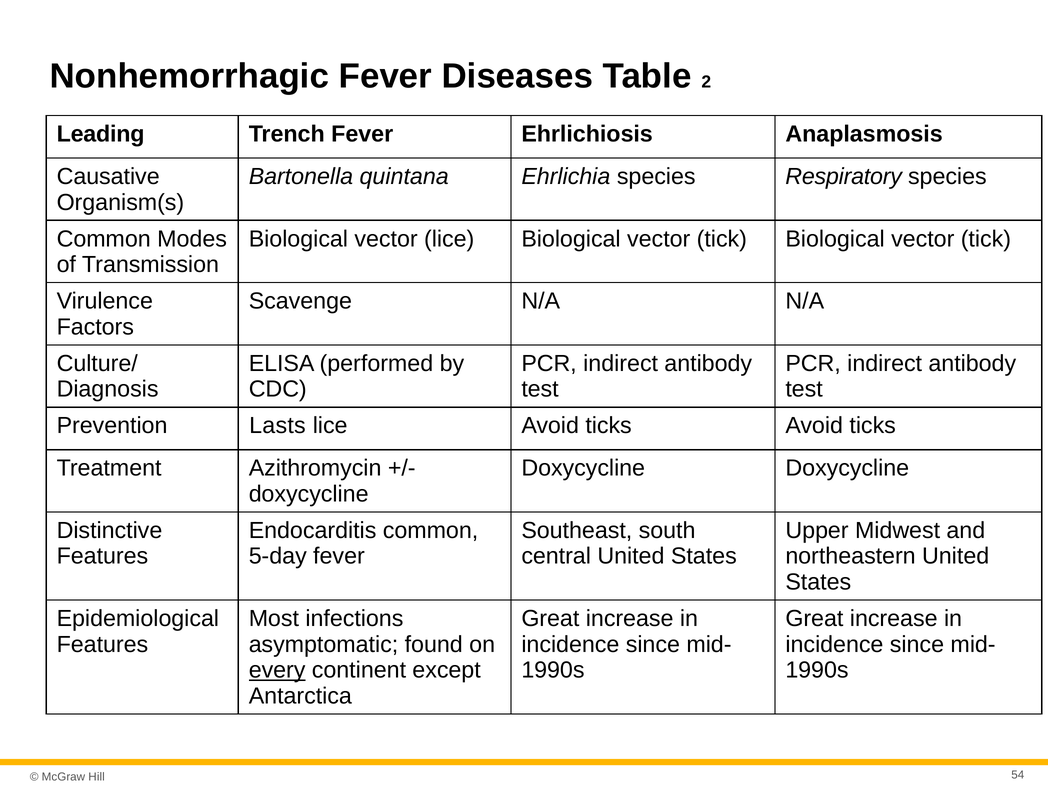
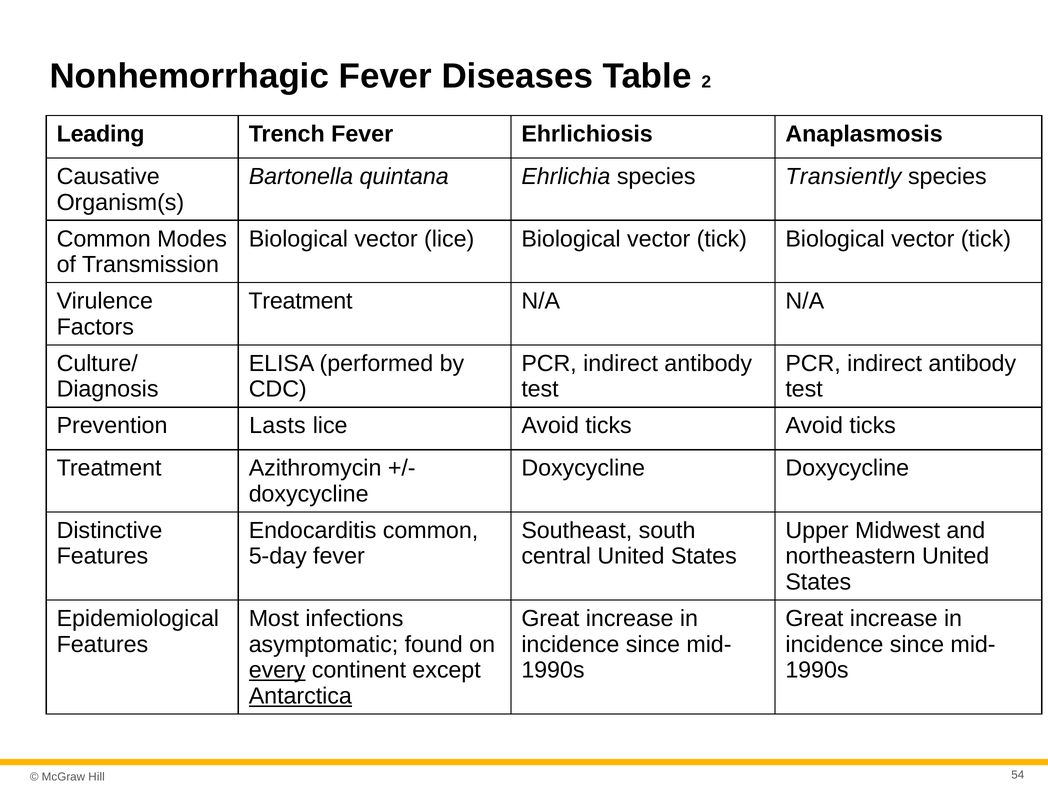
Respiratory: Respiratory -> Transiently (843, 177)
Scavenge: Scavenge -> Treatment (300, 301)
Antarctica underline: none -> present (300, 696)
